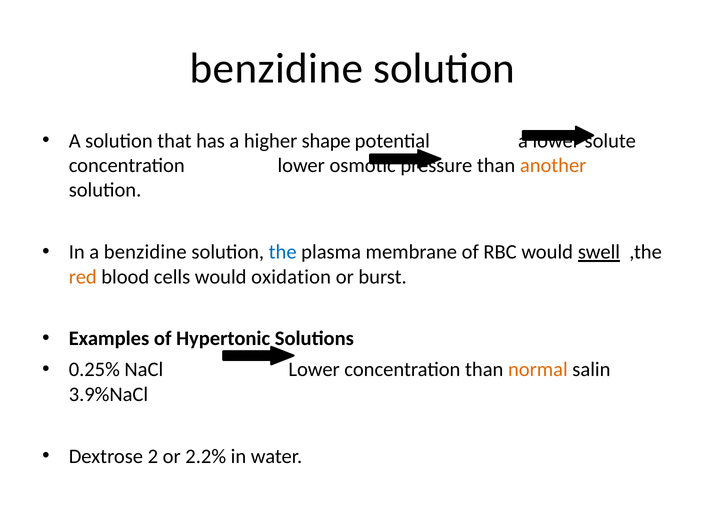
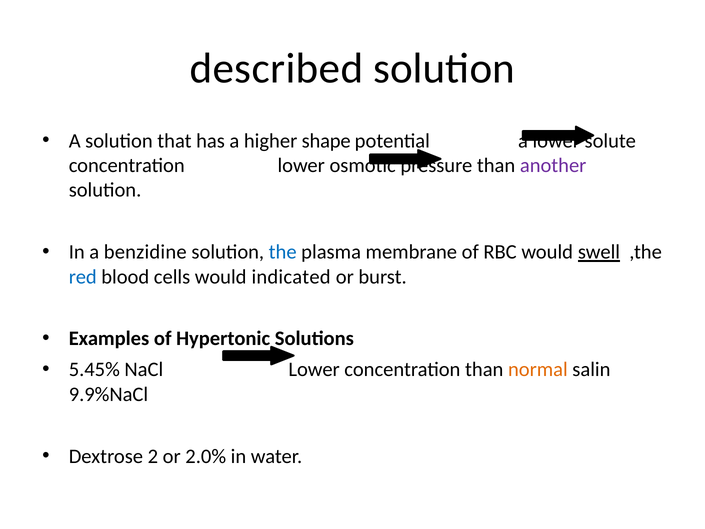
benzidine: benzidine -> described (277, 68)
another colour: orange -> purple (553, 165)
red colour: orange -> blue (83, 277)
oxidation: oxidation -> indicated (291, 277)
0.25%: 0.25% -> 5.45% (94, 369)
3.9%NaCl: 3.9%NaCl -> 9.9%NaCl (108, 394)
2.2%: 2.2% -> 2.0% (206, 456)
